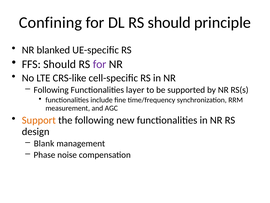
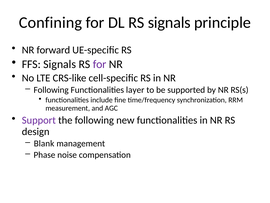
RS should: should -> signals (169, 22)
blanked: blanked -> forward (53, 50)
FFS Should: Should -> Signals (60, 64)
Support colour: orange -> purple (39, 120)
